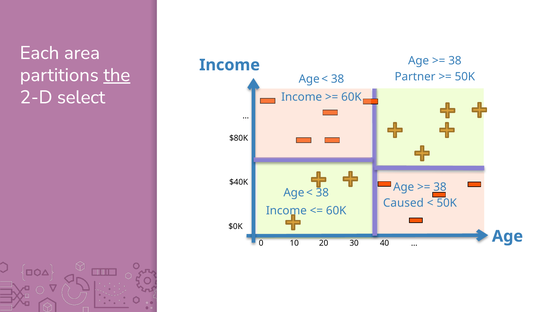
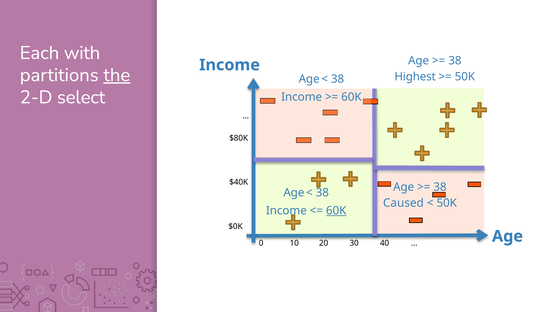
area: area -> with (82, 53)
Partner: Partner -> Highest (415, 77)
60K underline: none -> present (336, 211)
